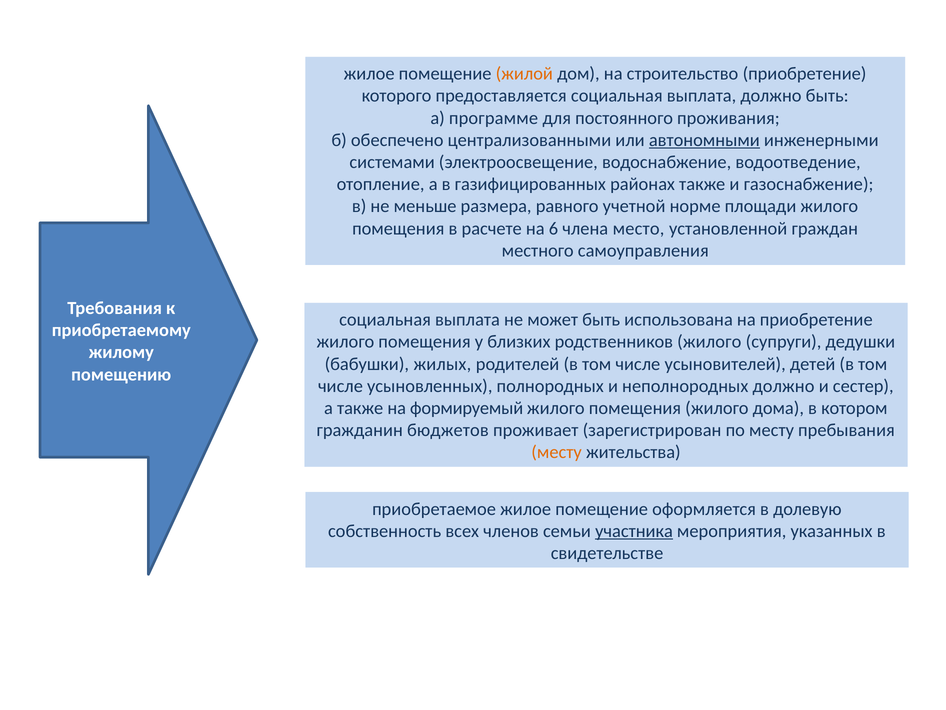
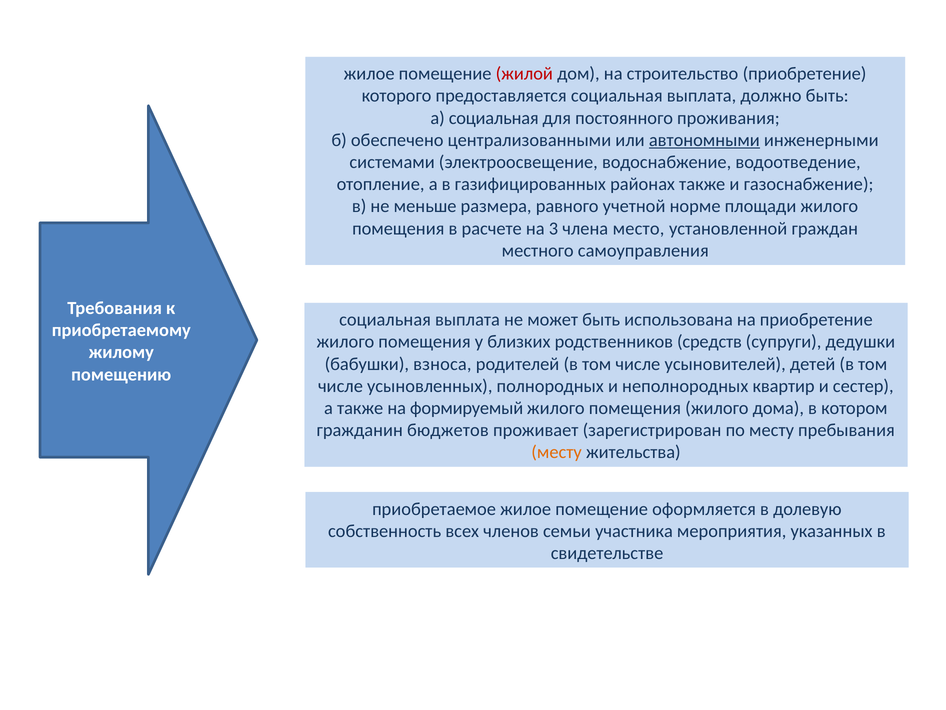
жилой colour: orange -> red (524, 74)
а программе: программе -> социальная (494, 118)
6: 6 -> 3 (553, 228)
родственников жилого: жилого -> средств (709, 342)
жилых: жилых -> взноса (442, 364)
неполнородных должно: должно -> квартир (784, 386)
участника underline: present -> none (634, 531)
